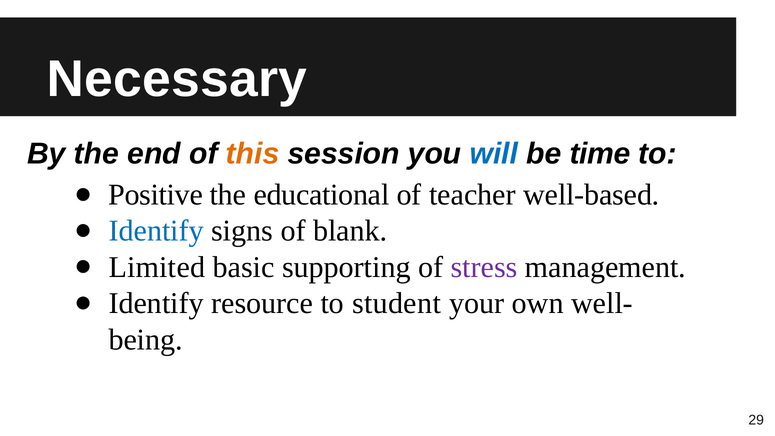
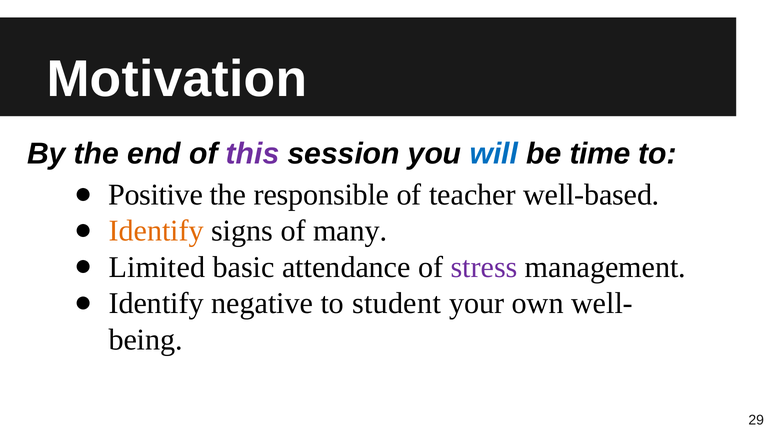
Necessary: Necessary -> Motivation (177, 79)
this colour: orange -> purple (253, 154)
educational: educational -> responsible (321, 195)
Identify colour: blue -> orange (156, 231)
blank: blank -> many (350, 231)
supporting: supporting -> attendance (346, 267)
resource: resource -> negative (262, 303)
